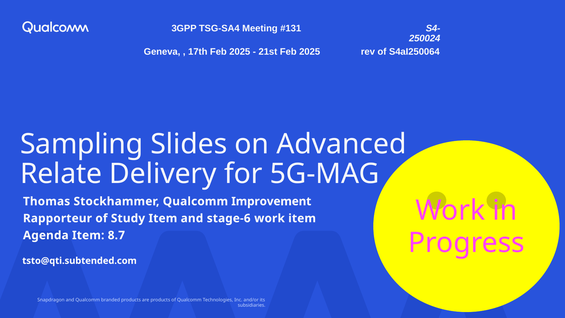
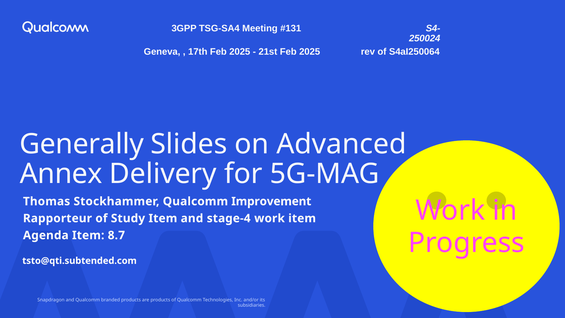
Sampling: Sampling -> Generally (82, 144)
Relate: Relate -> Annex (61, 174)
stage-6: stage-6 -> stage-4 (229, 218)
